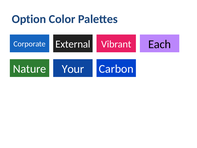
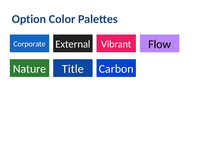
Each: Each -> Flow (160, 44)
Your: Your -> Title (73, 69)
